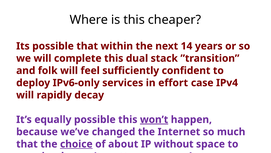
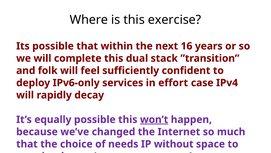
cheaper: cheaper -> exercise (175, 20)
14: 14 -> 16 (187, 46)
choice underline: present -> none (76, 144)
about: about -> needs (123, 144)
